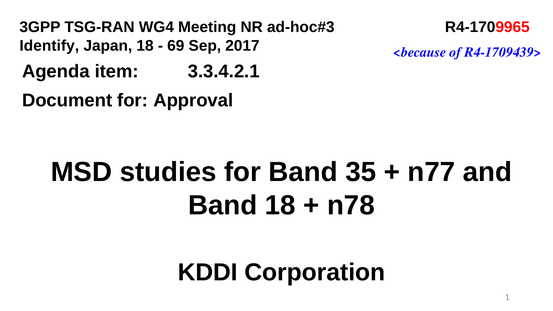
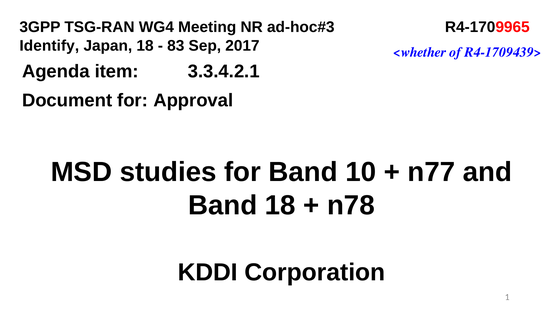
69: 69 -> 83 (176, 46)
<because: <because -> <whether (420, 52)
35: 35 -> 10 (361, 172)
